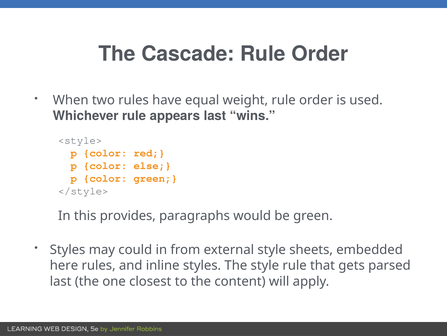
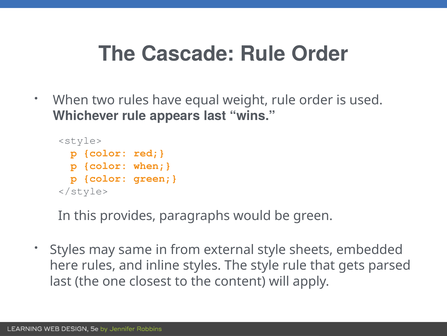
color else: else -> when (152, 165)
could: could -> same (135, 249)
